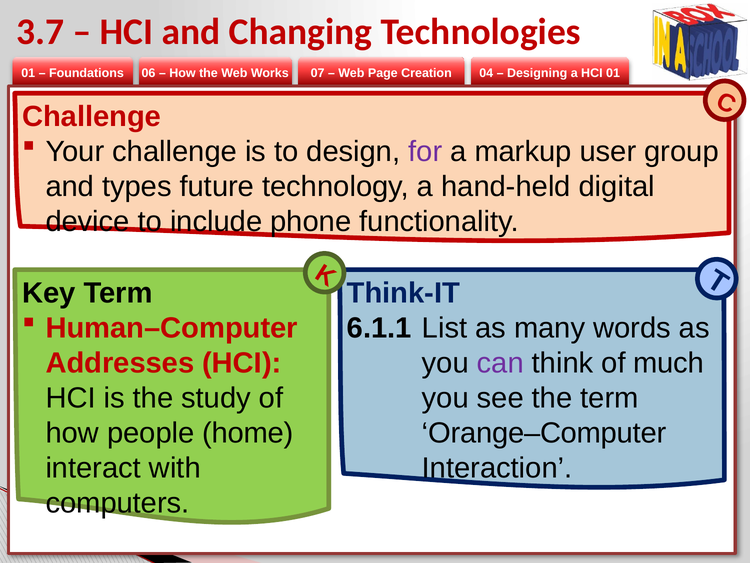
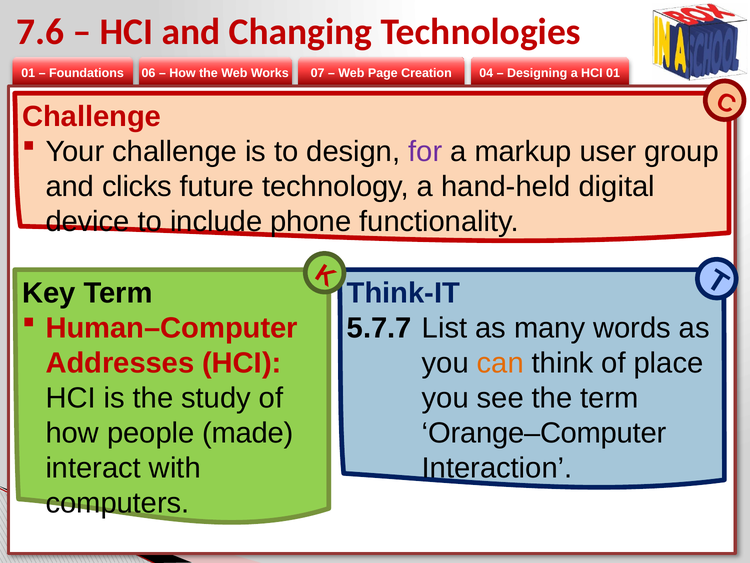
3.7: 3.7 -> 7.6 (40, 32)
types: types -> clicks (137, 186)
6.1.1: 6.1.1 -> 5.7.7 (379, 328)
can colour: purple -> orange (500, 363)
much: much -> place (669, 363)
home: home -> made (248, 433)
